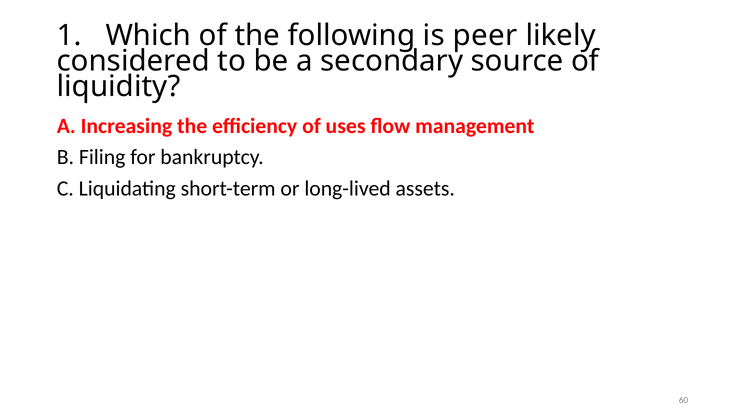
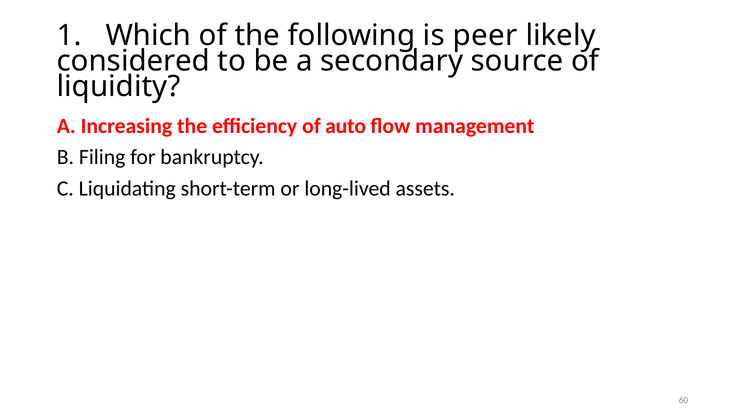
uses: uses -> auto (346, 126)
